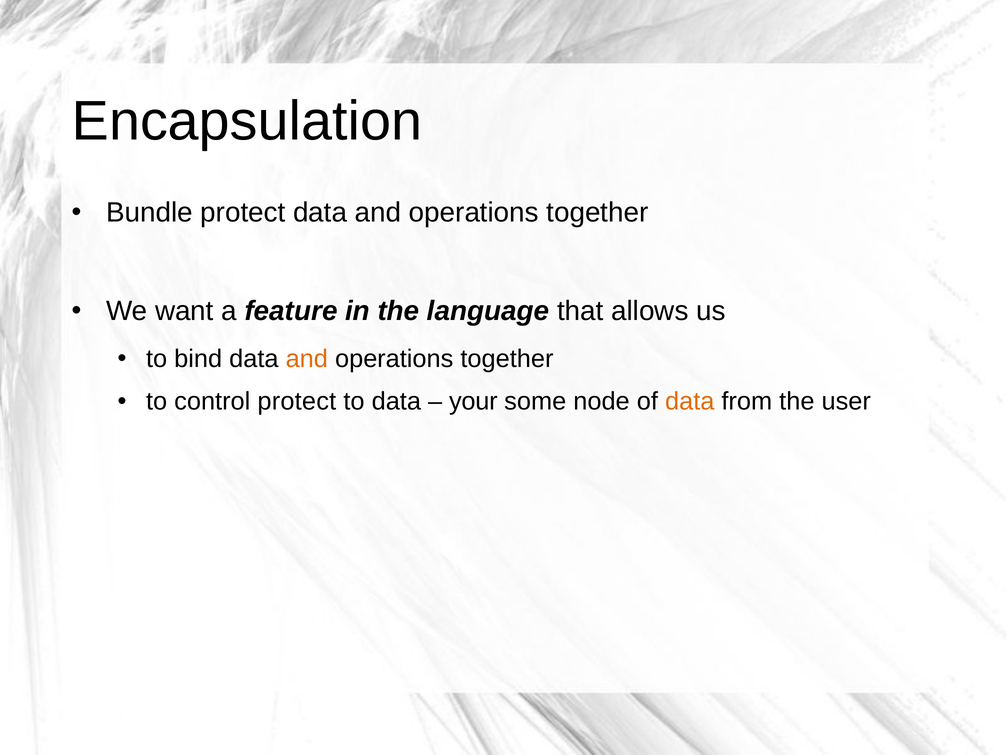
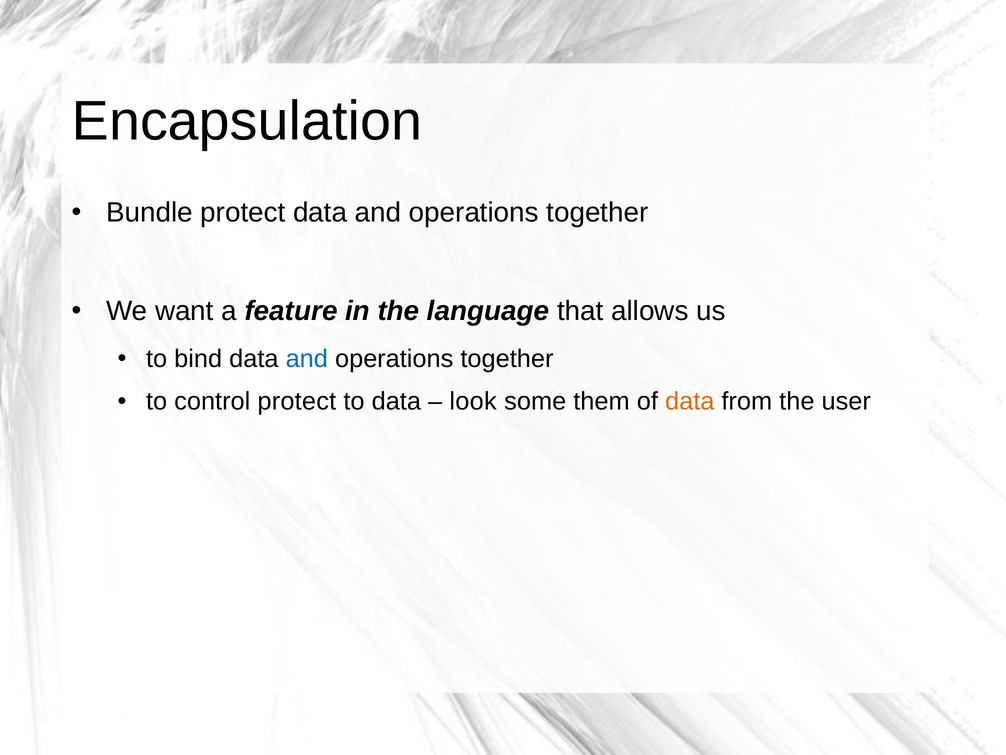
and colour: orange -> blue (307, 358)
your: your -> look (473, 401)
node: node -> them (602, 401)
